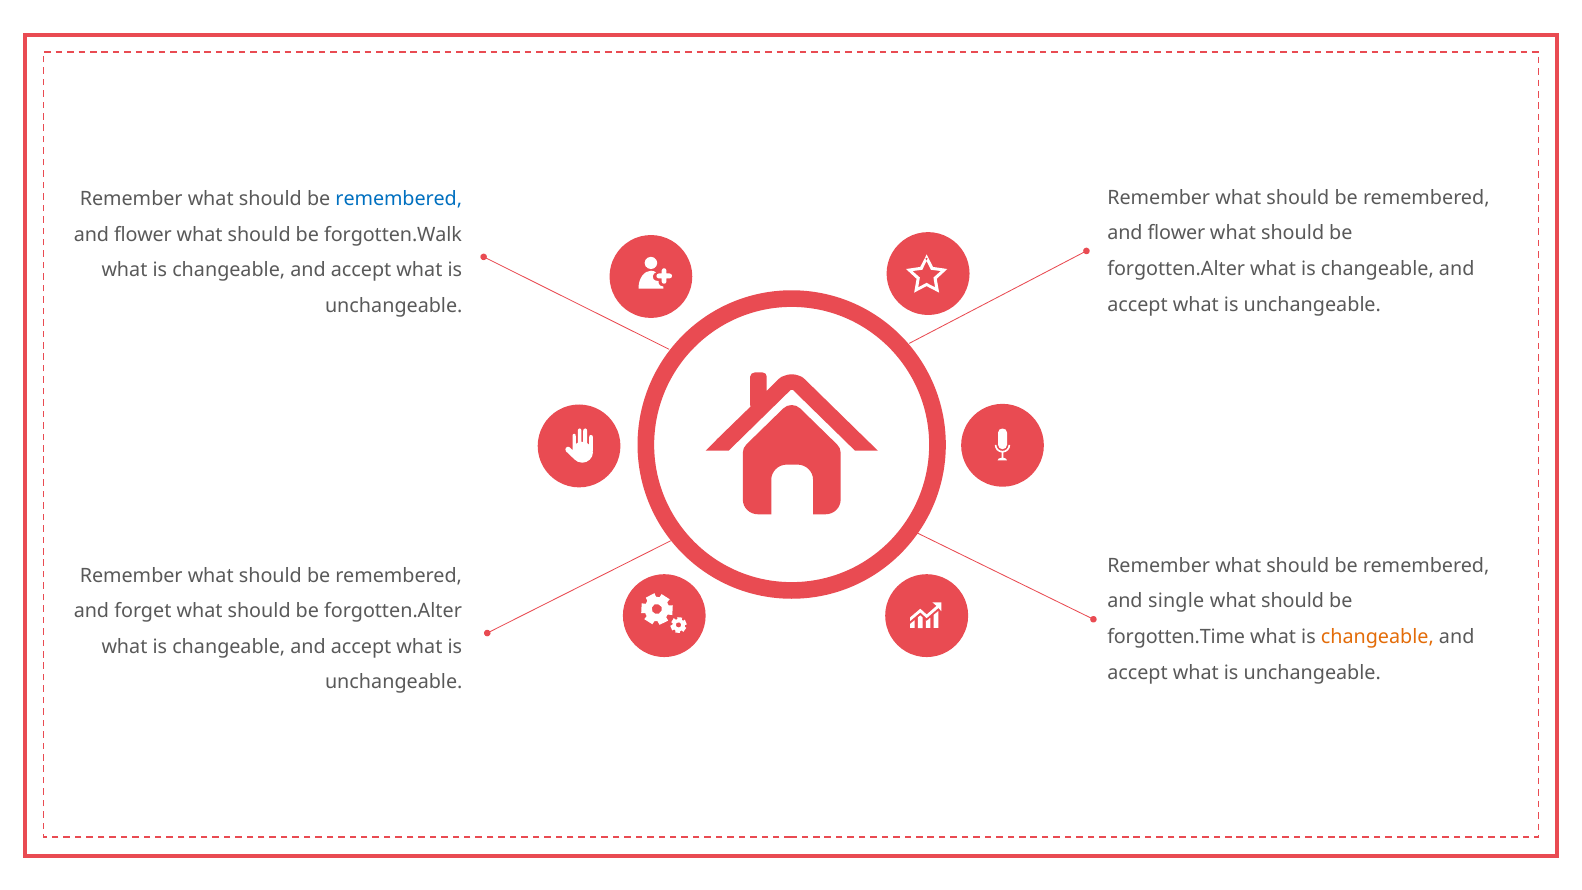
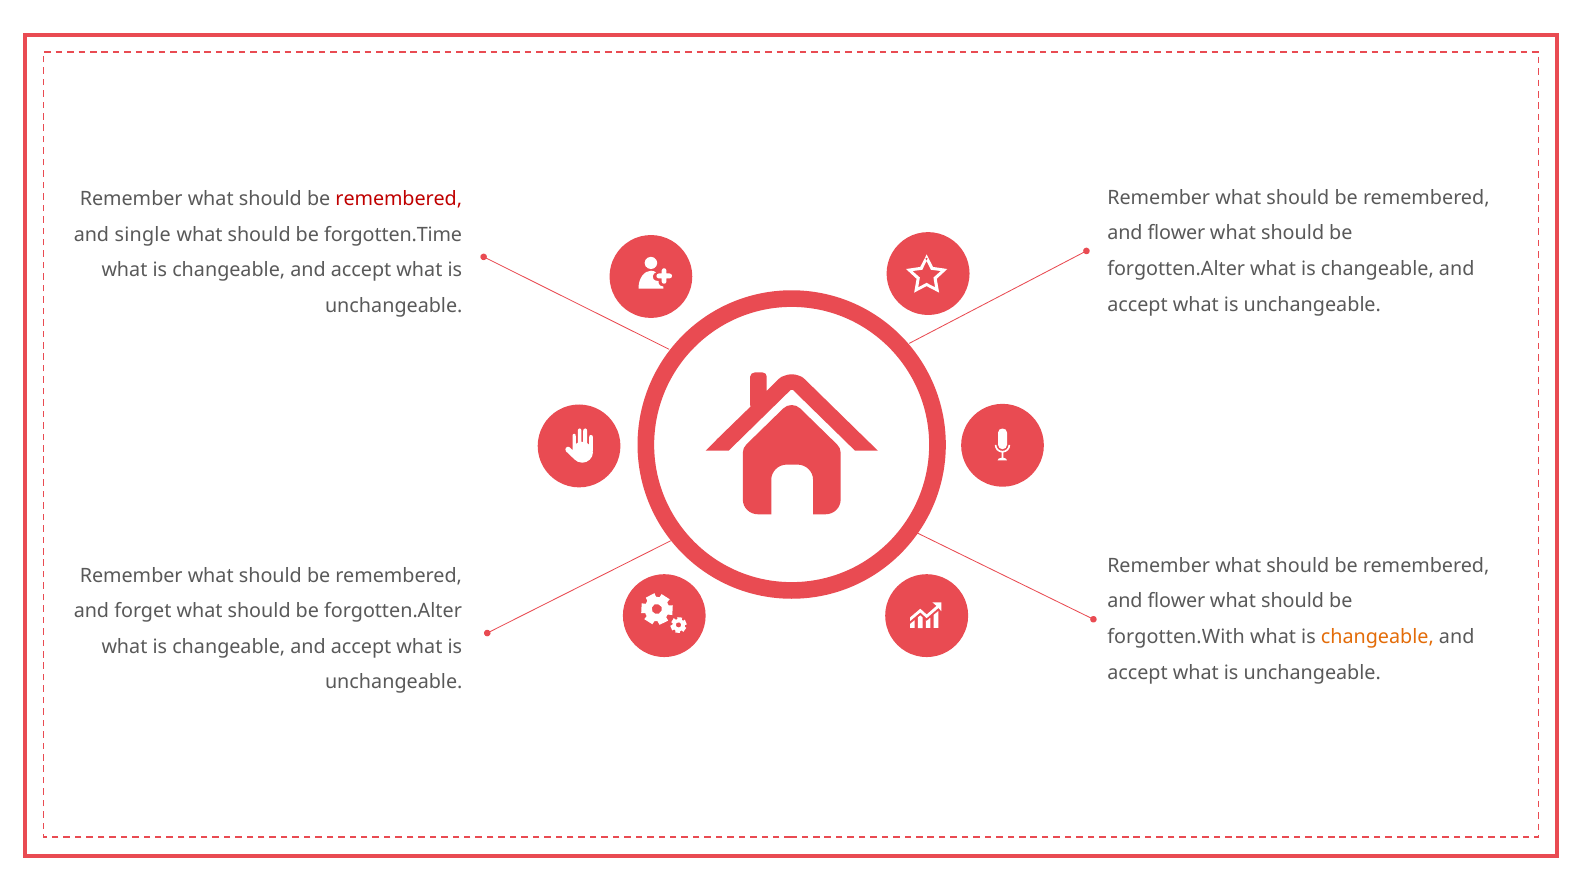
remembered colour: blue -> red (399, 199)
flower: flower -> single (143, 235)
forgotten.Walk: forgotten.Walk -> forgotten.Time (393, 235)
single: single -> flower (1176, 601)
forgotten.Time: forgotten.Time -> forgotten.With (1176, 637)
